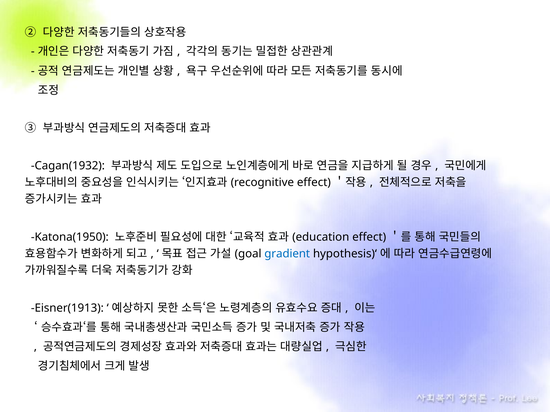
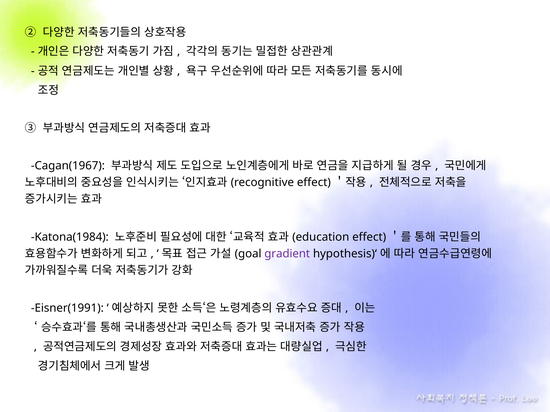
Cagan(1932: Cagan(1932 -> Cagan(1967 (68, 166)
Katona(1950: Katona(1950 -> Katona(1984 (70, 237)
gradient colour: blue -> purple (287, 254)
Eisner(1913: Eisner(1913 -> Eisner(1991 (67, 308)
